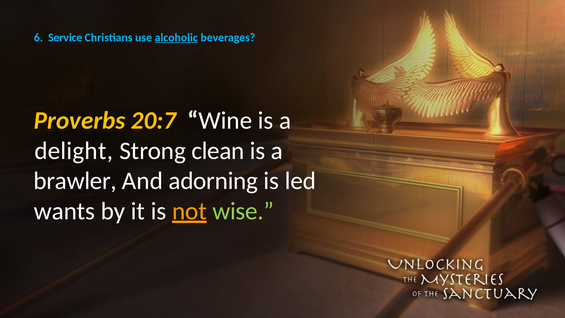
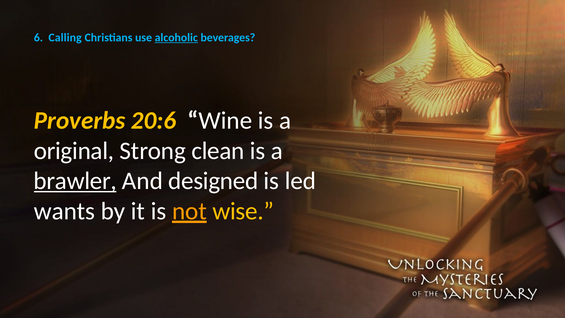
Service: Service -> Calling (65, 38)
20:7: 20:7 -> 20:6 (154, 120)
delight: delight -> original (74, 151)
brawler underline: none -> present (75, 181)
adorning: adorning -> designed (213, 181)
wise colour: light green -> yellow (243, 211)
